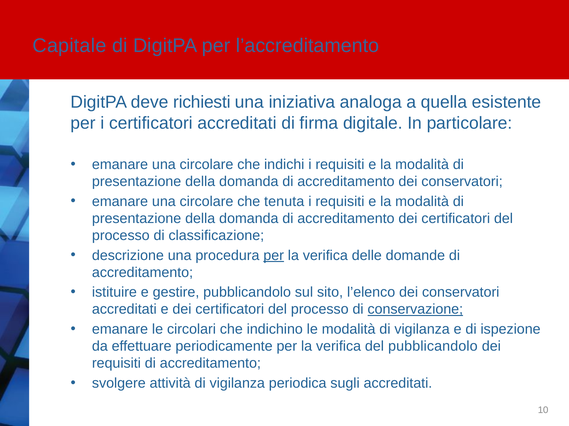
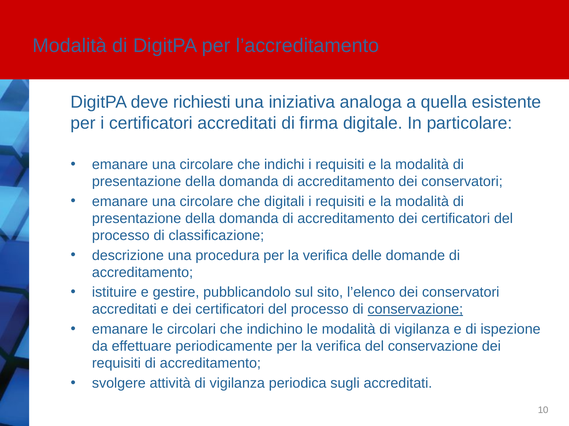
Capitale: Capitale -> Modalità (70, 46)
tenuta: tenuta -> digitali (284, 202)
per underline: present -> none (274, 256)
del pubblicandolo: pubblicandolo -> conservazione (433, 347)
